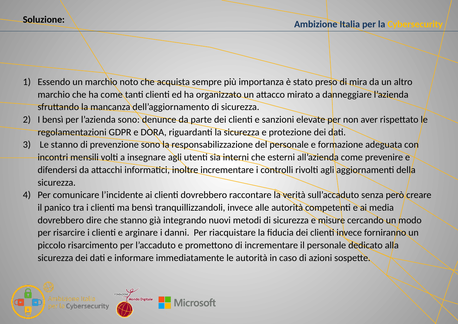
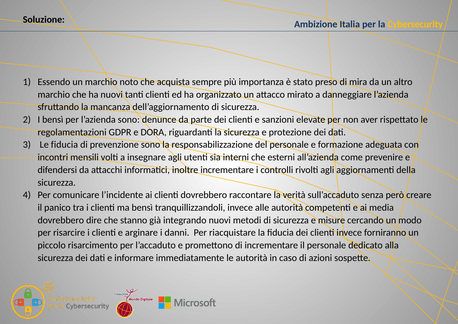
ha come: come -> nuovi (112, 94)
Le stanno: stanno -> fiducia (64, 145)
